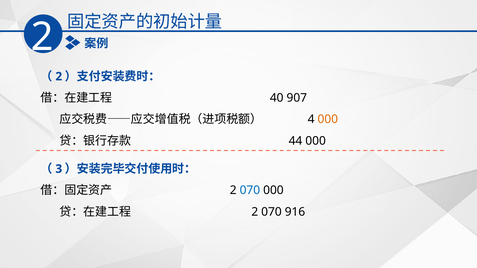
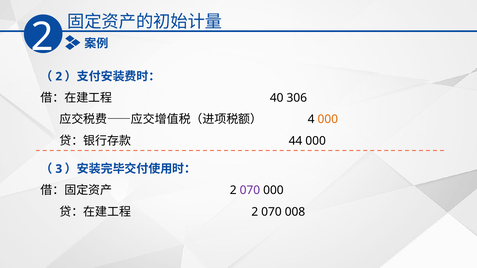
907: 907 -> 306 (297, 98)
070 colour: blue -> purple (250, 191)
916: 916 -> 008 (295, 212)
